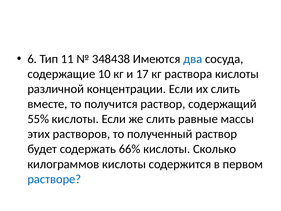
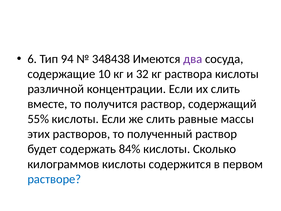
11: 11 -> 94 (67, 59)
два colour: blue -> purple (193, 59)
17: 17 -> 32 (142, 74)
66%: 66% -> 84% (130, 149)
